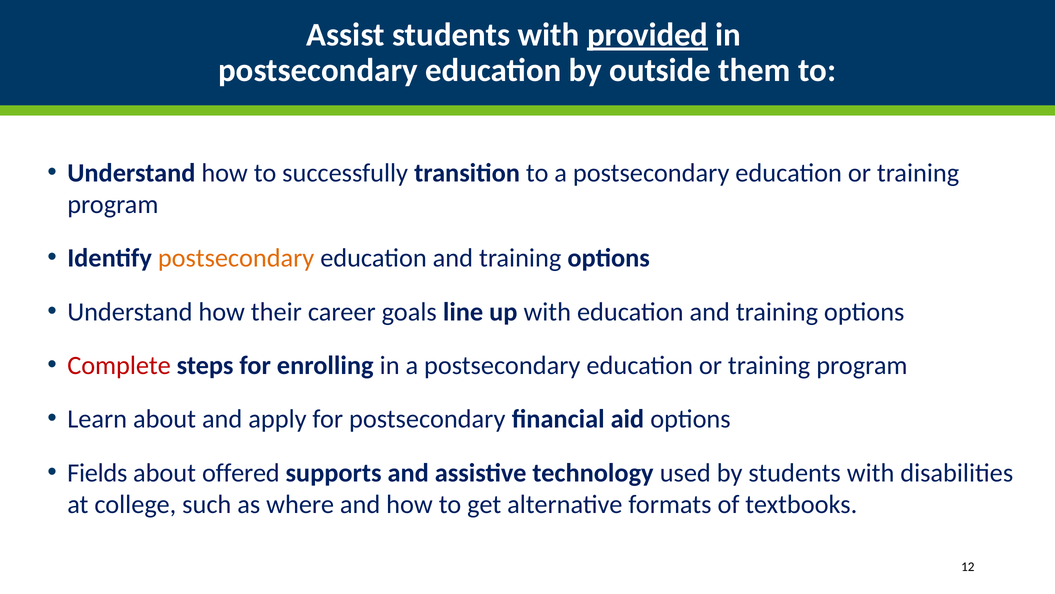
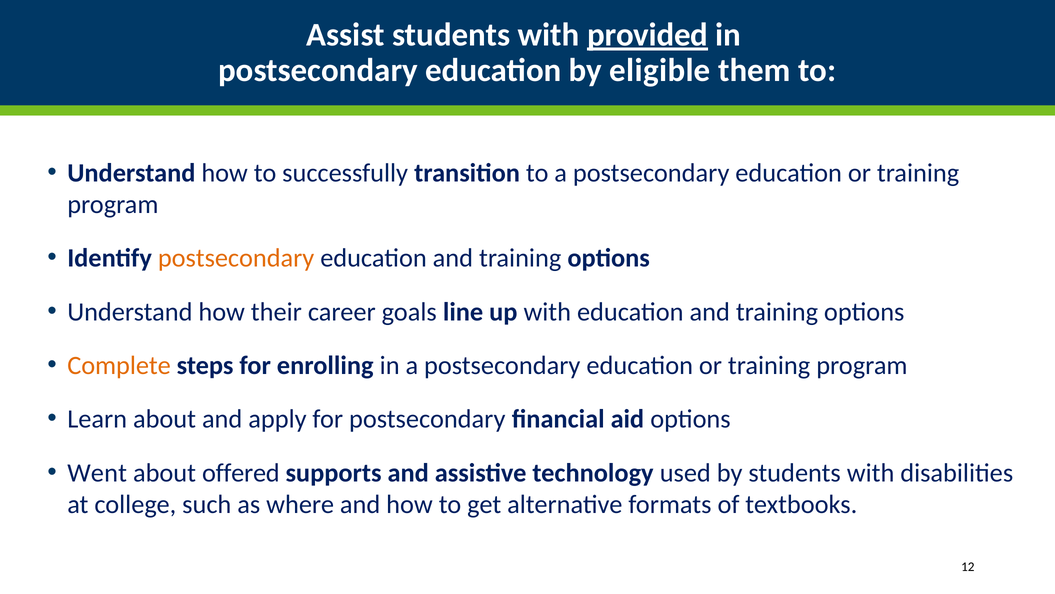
outside: outside -> eligible (660, 70)
Complete colour: red -> orange (119, 365)
Fields: Fields -> Went (97, 472)
